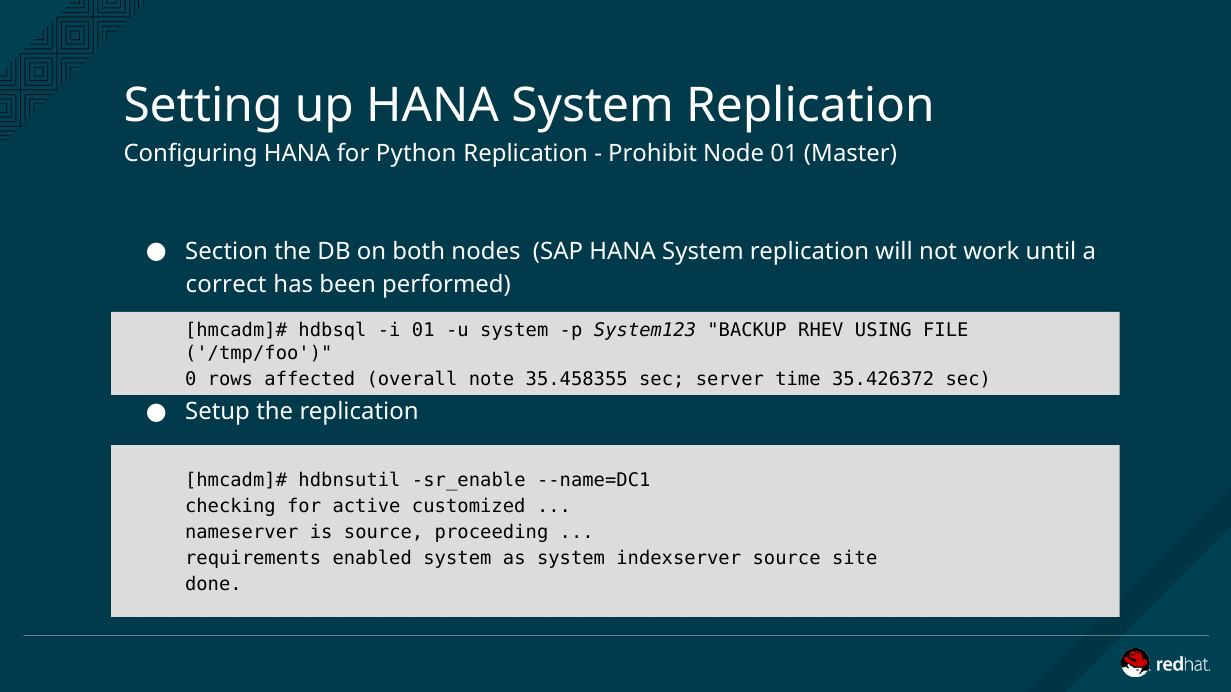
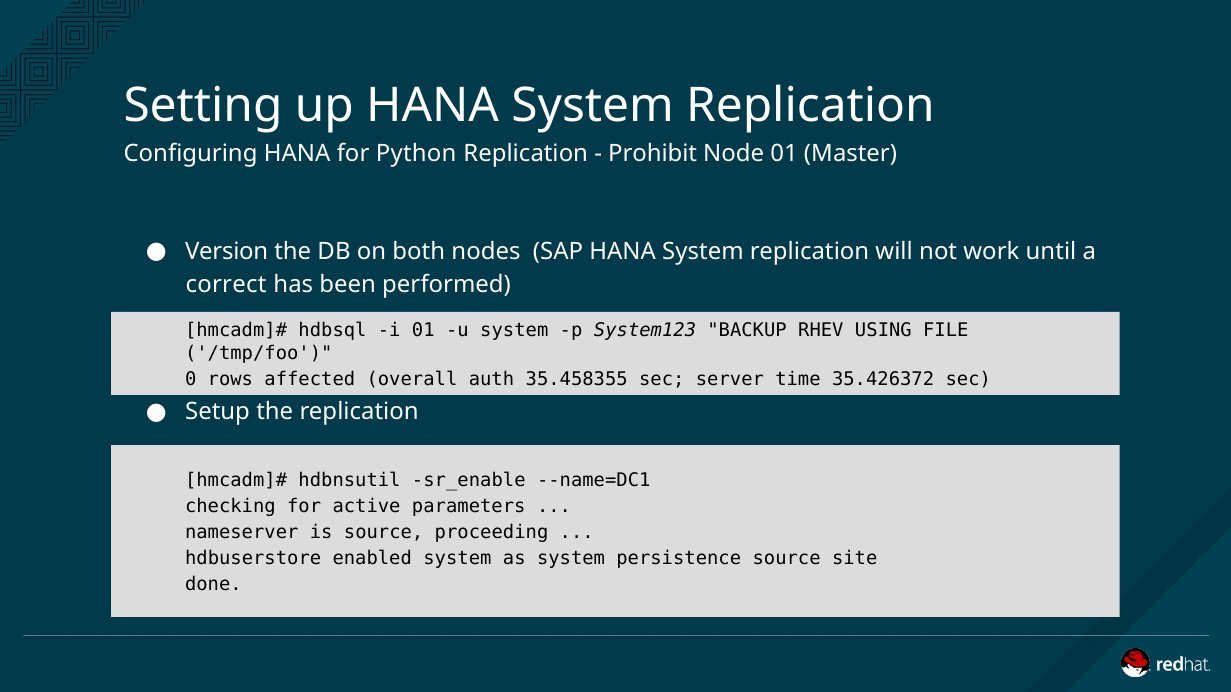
Section: Section -> Version (227, 251)
note: note -> auth (491, 379)
customized: customized -> parameters (469, 507)
requirements: requirements -> hdbuserstore (253, 559)
indexserver: indexserver -> persistence (679, 559)
